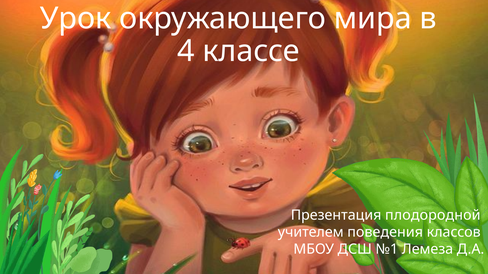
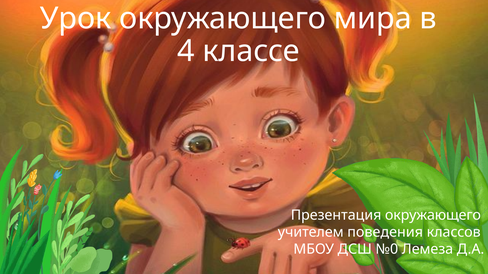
Презентация плодородной: плодородной -> окружающего (433, 216)
№1: №1 -> №0 (387, 250)
